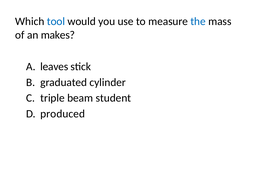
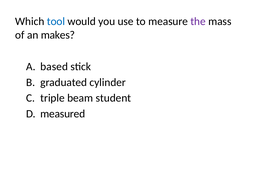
the colour: blue -> purple (198, 21)
leaves: leaves -> based (54, 66)
produced: produced -> measured (63, 114)
